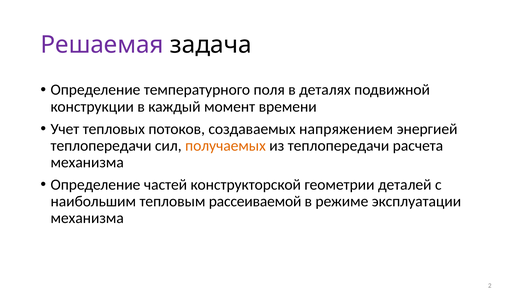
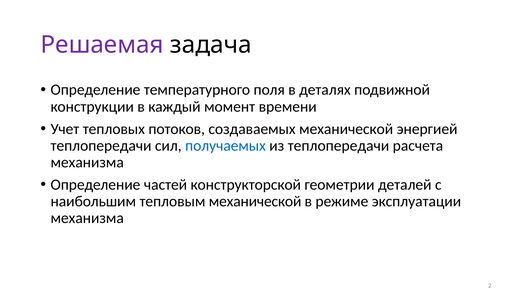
создаваемых напряжением: напряжением -> механической (346, 129)
получаемых colour: orange -> blue (225, 146)
тепловым рассеиваемой: рассеиваемой -> механической (255, 202)
